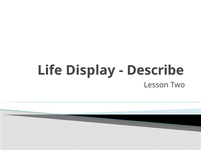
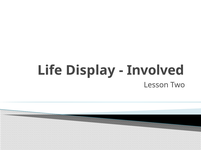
Describe: Describe -> Involved (155, 71)
